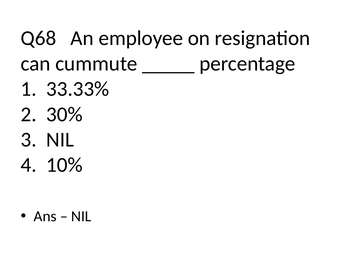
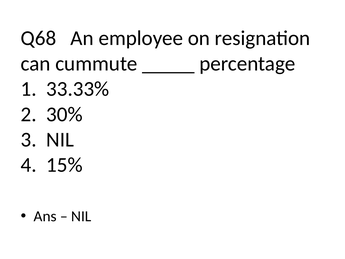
10%: 10% -> 15% (64, 165)
